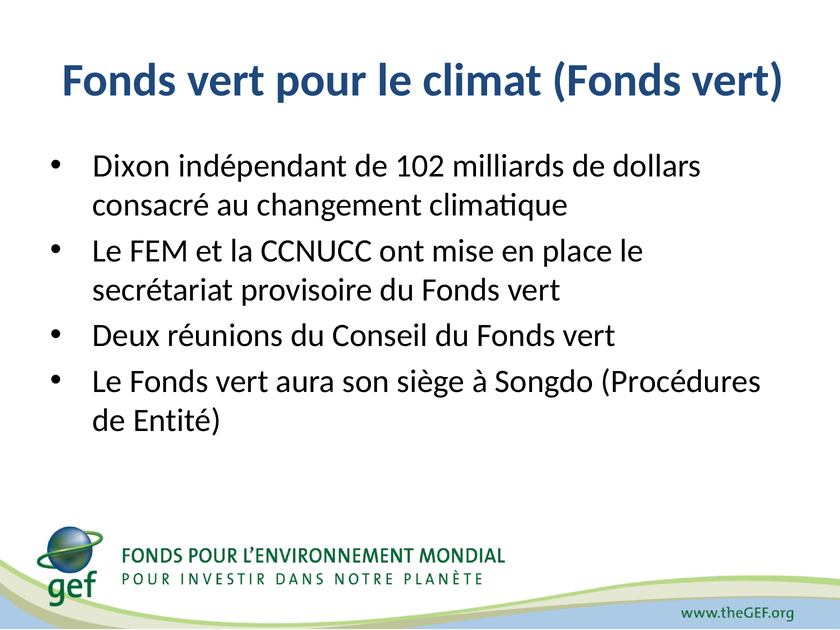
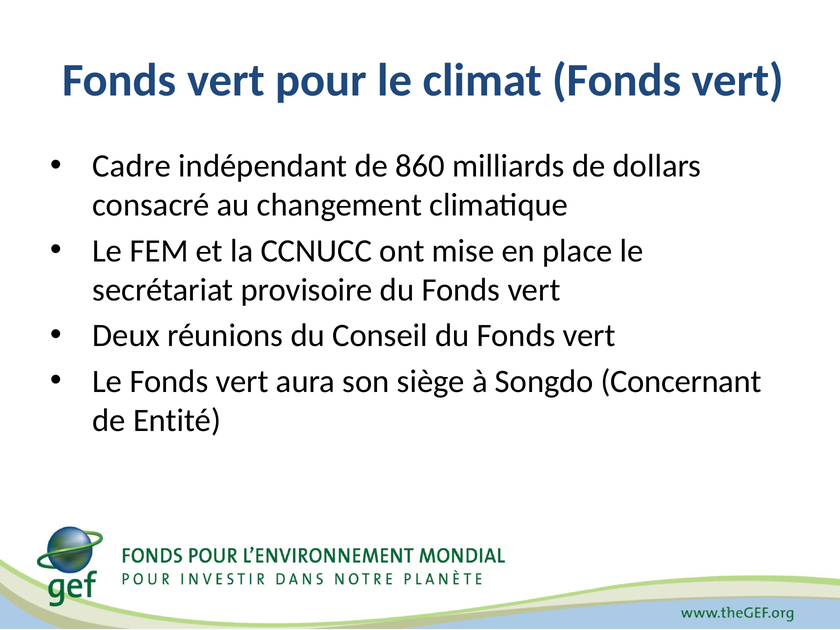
Dixon: Dixon -> Cadre (132, 166)
102: 102 -> 860 (420, 166)
Procédures: Procédures -> Concernant (681, 381)
